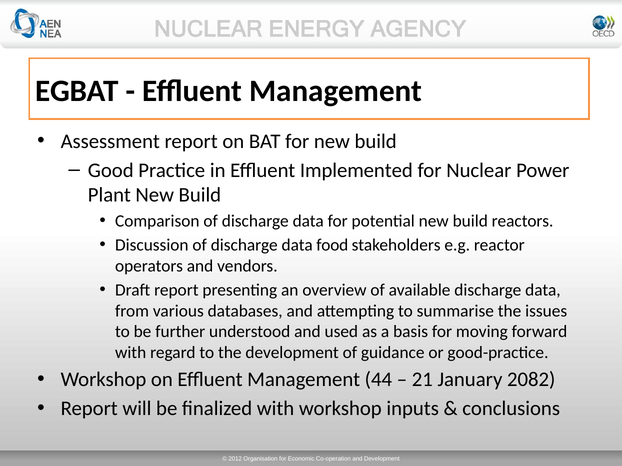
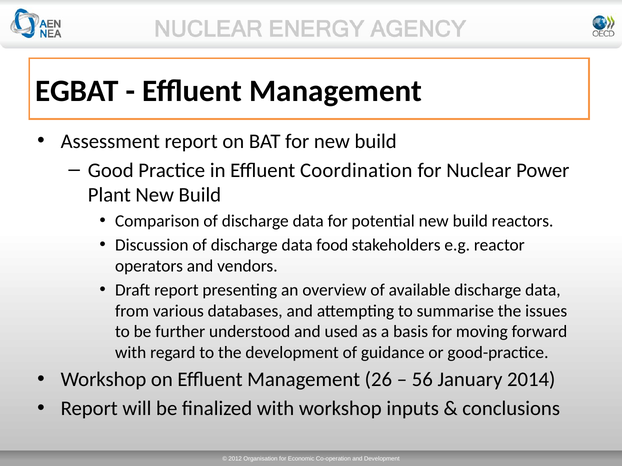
Implemented: Implemented -> Coordination (356, 170)
44: 44 -> 26 (378, 380)
21: 21 -> 56 (422, 380)
2082: 2082 -> 2014 (531, 380)
